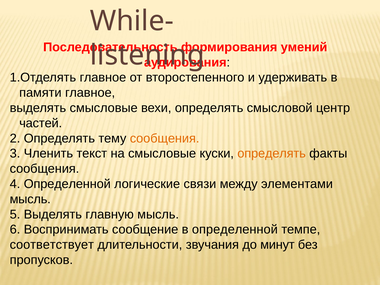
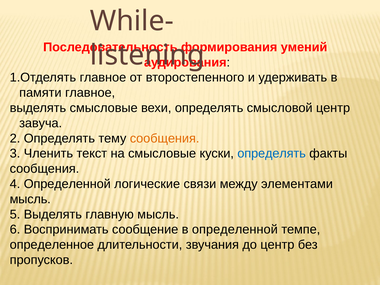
частей: частей -> завуча (41, 123)
определять colour: orange -> blue (272, 154)
соответствует: соответствует -> определенное (52, 245)
до минут: минут -> центр (277, 245)
